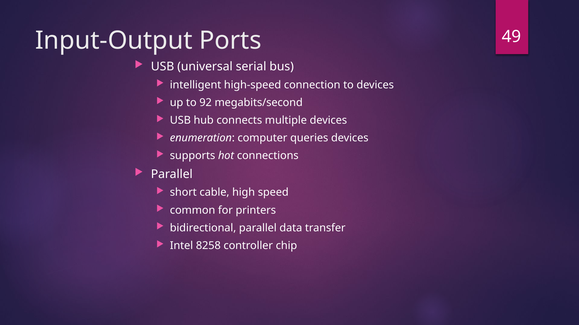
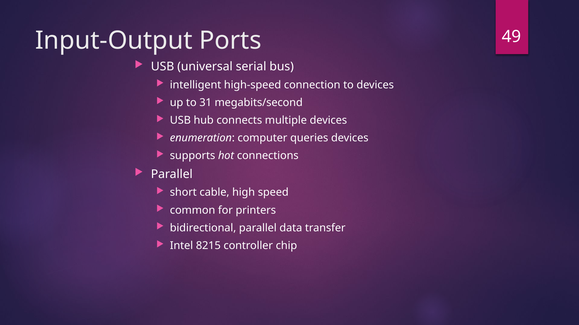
92: 92 -> 31 (206, 103)
8258: 8258 -> 8215 (208, 246)
